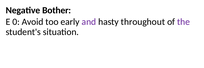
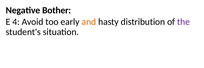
0: 0 -> 4 (16, 22)
and colour: purple -> orange (89, 22)
throughout: throughout -> distribution (143, 22)
